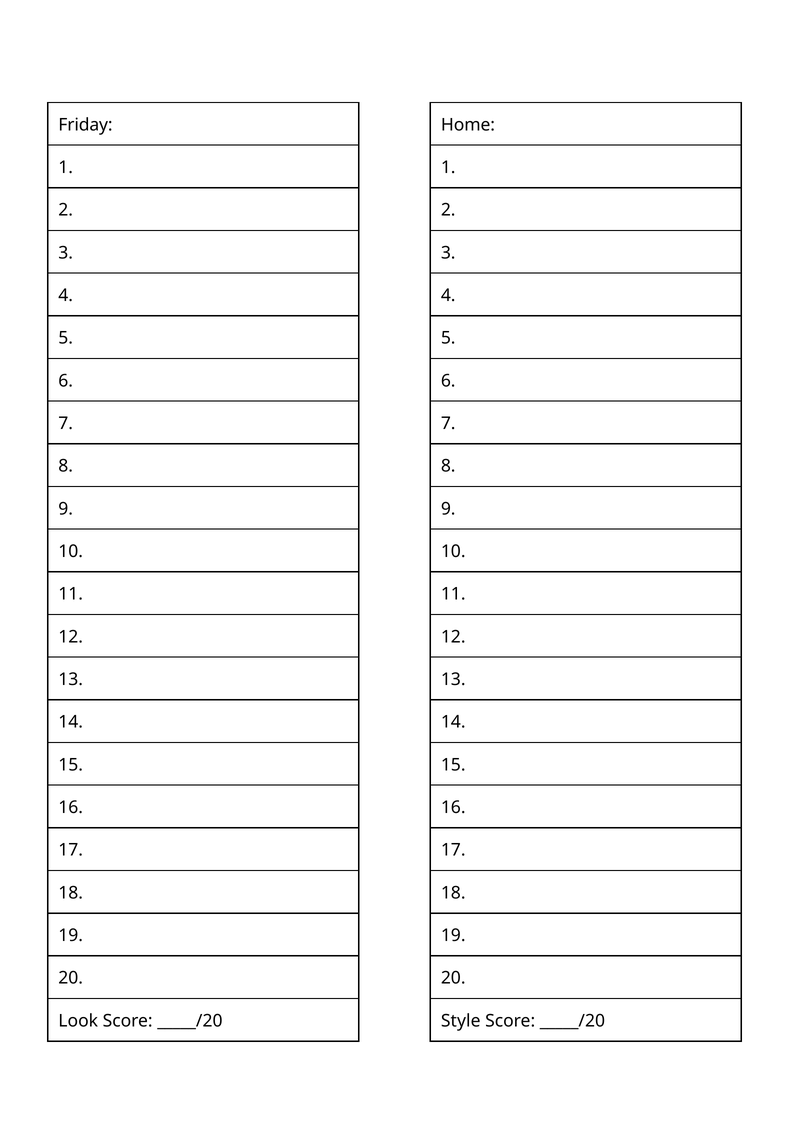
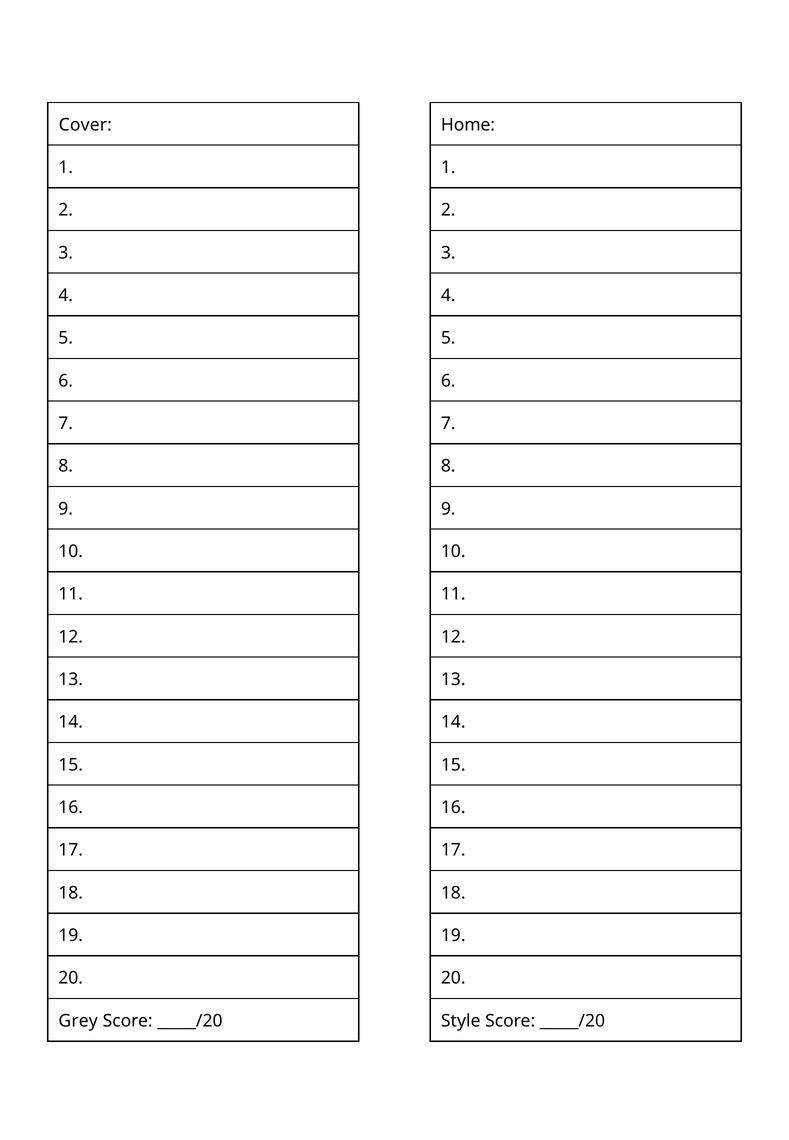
Friday: Friday -> Cover (85, 125)
Look: Look -> Grey (78, 1021)
